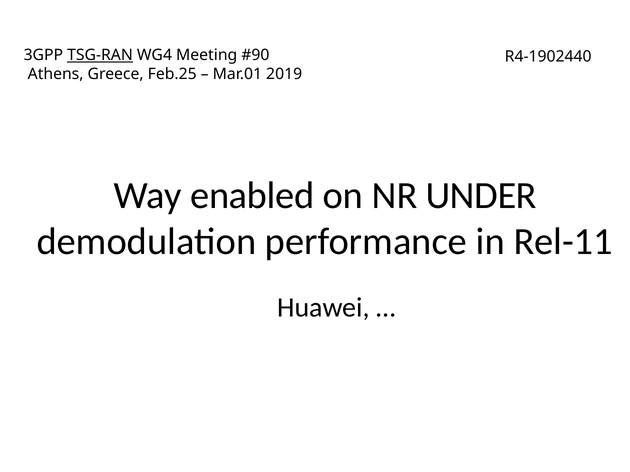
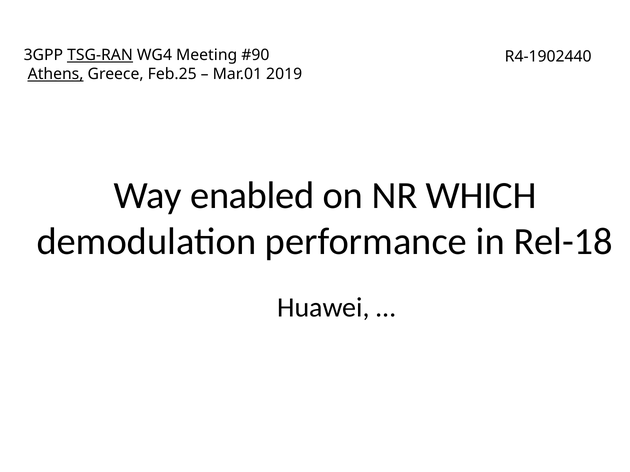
Athens underline: none -> present (56, 74)
UNDER: UNDER -> WHICH (481, 196)
Rel-11: Rel-11 -> Rel-18 (563, 242)
